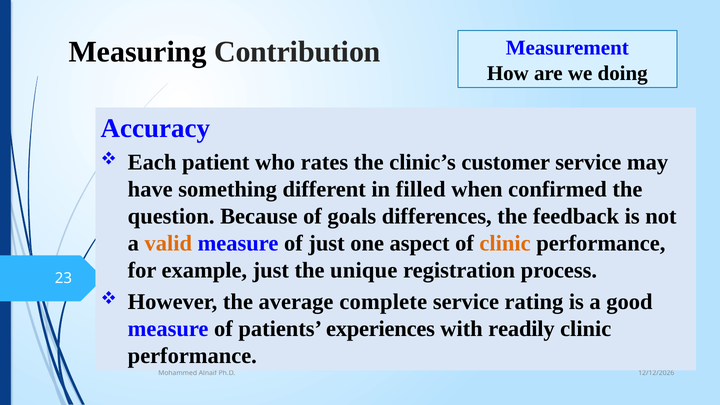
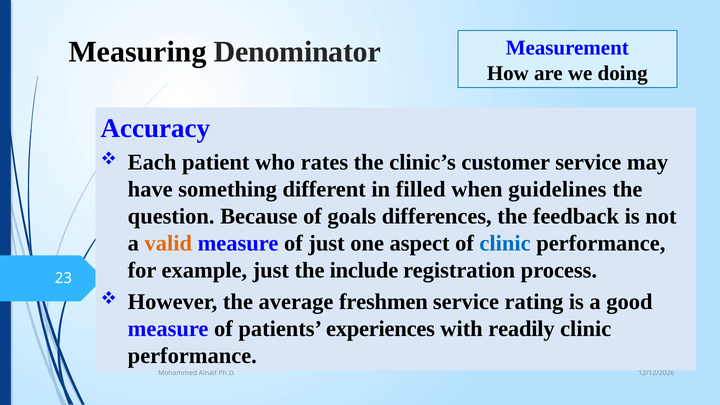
Contribution: Contribution -> Denominator (297, 52)
confirmed: confirmed -> guidelines (557, 189)
clinic colour: orange -> blue (505, 243)
unique: unique -> include (364, 270)
complete: complete -> freshmen (383, 302)
